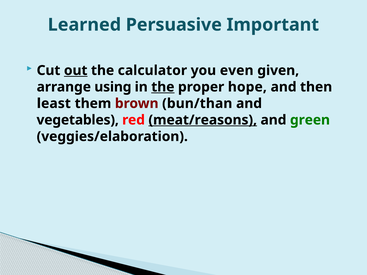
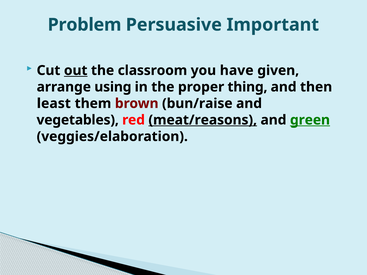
Learned: Learned -> Problem (85, 25)
calculator: calculator -> classroom (152, 70)
even: even -> have (237, 70)
the underline: present -> none (163, 87)
hope: hope -> thing (247, 87)
bun/than: bun/than -> bun/raise (197, 104)
green underline: none -> present (310, 120)
